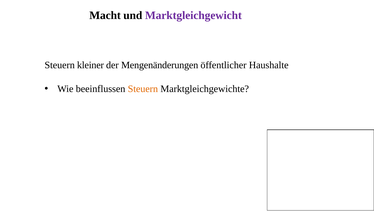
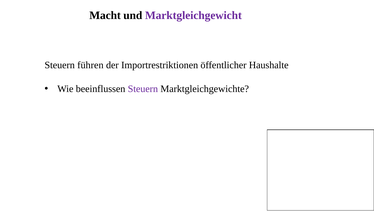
kleiner: kleiner -> führen (90, 65)
Mengenänderungen: Mengenänderungen -> Importrestriktionen (160, 65)
Steuern colour: orange -> purple (143, 89)
